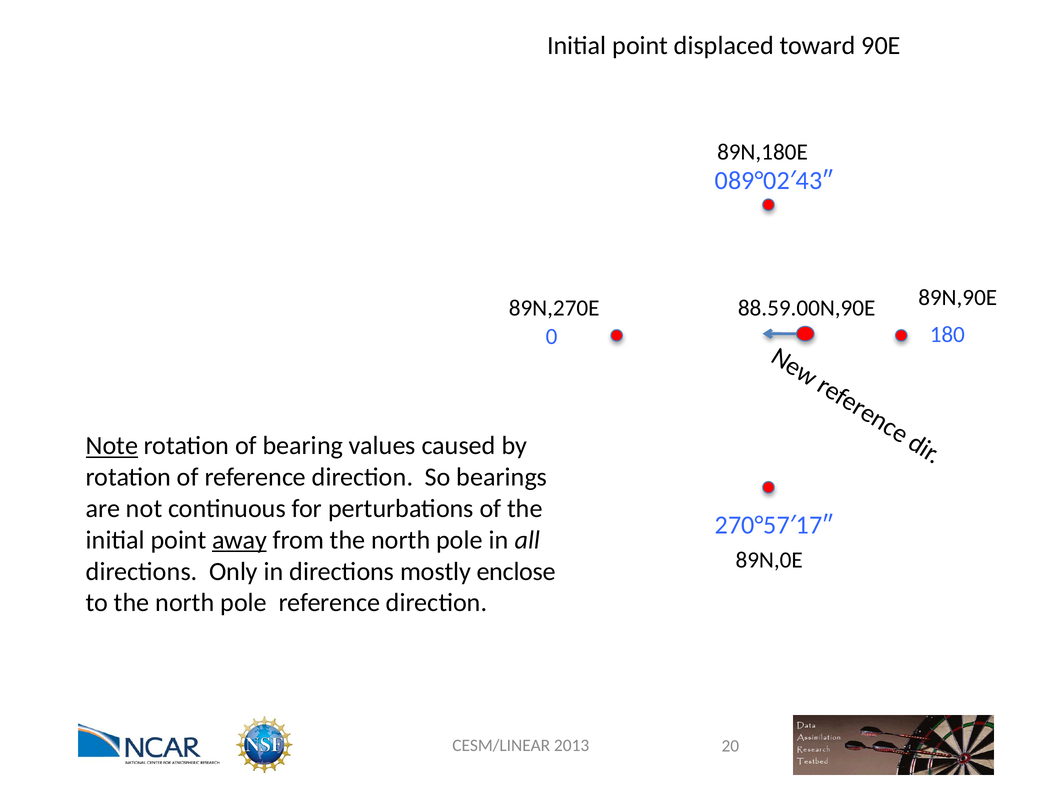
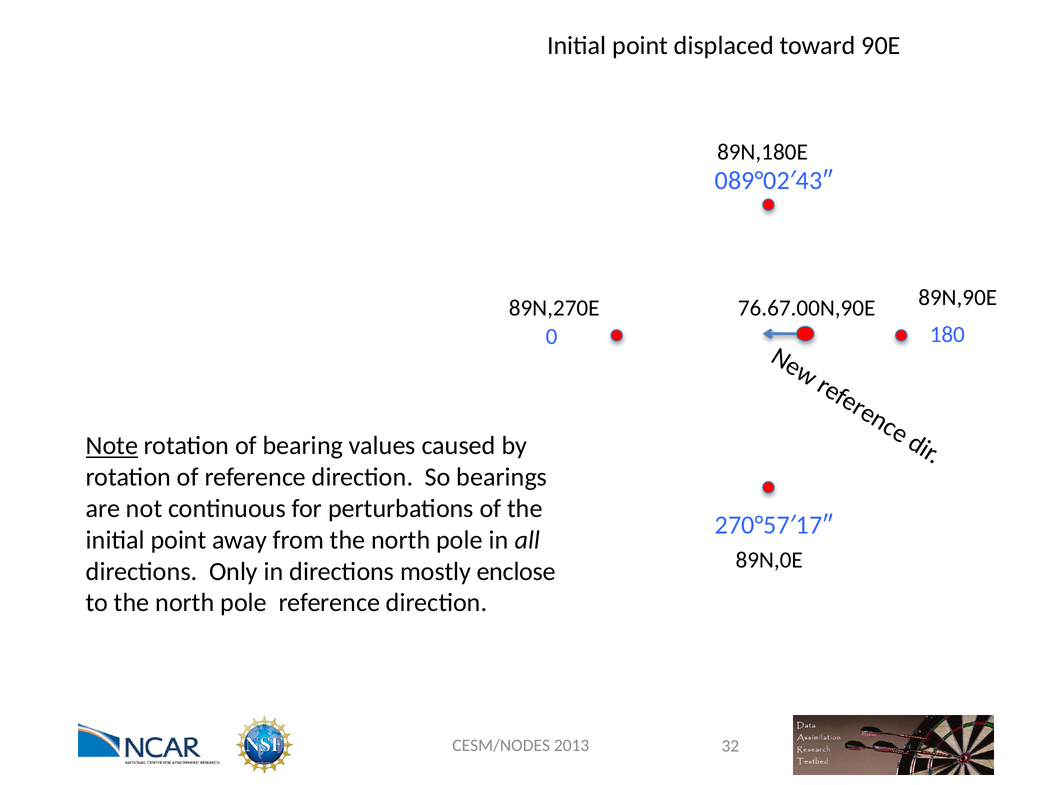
88.59.00N,90E: 88.59.00N,90E -> 76.67.00N,90E (807, 308)
away underline: present -> none (240, 540)
CESM/LINEAR: CESM/LINEAR -> CESM/NODES (501, 745)
20: 20 -> 32 (730, 745)
